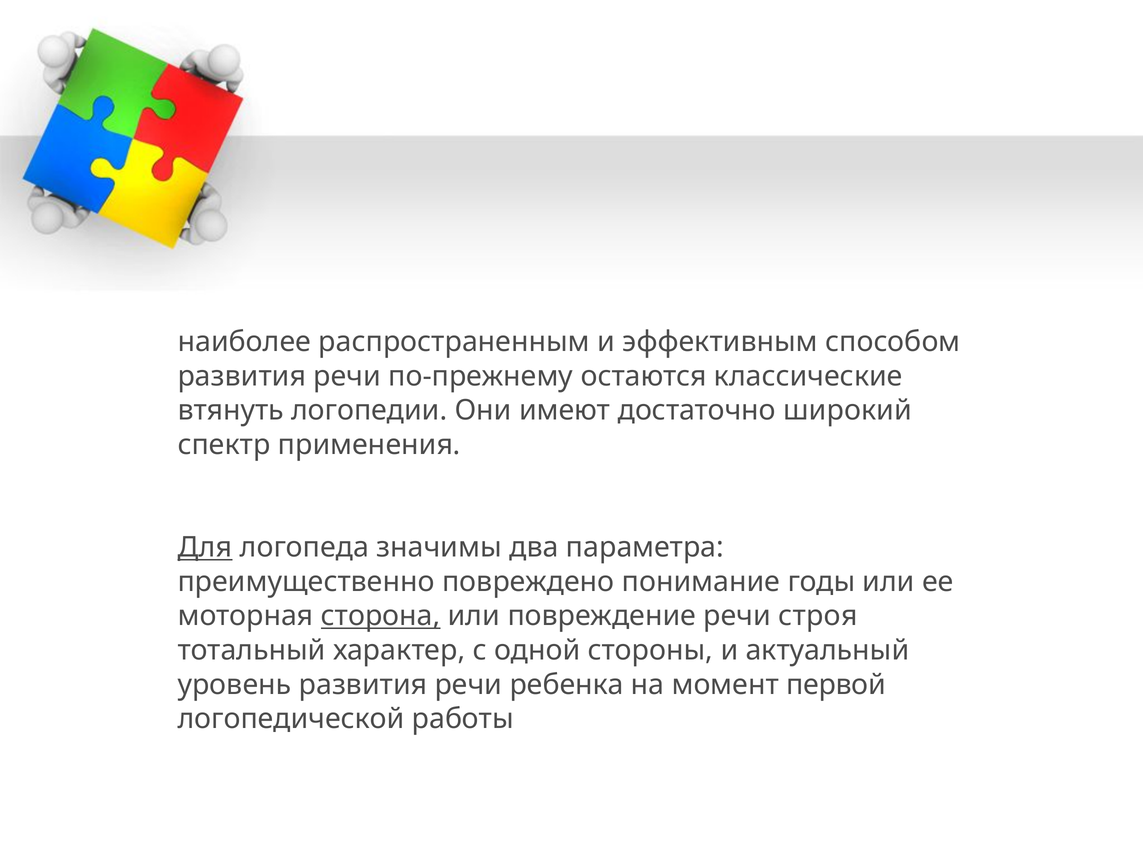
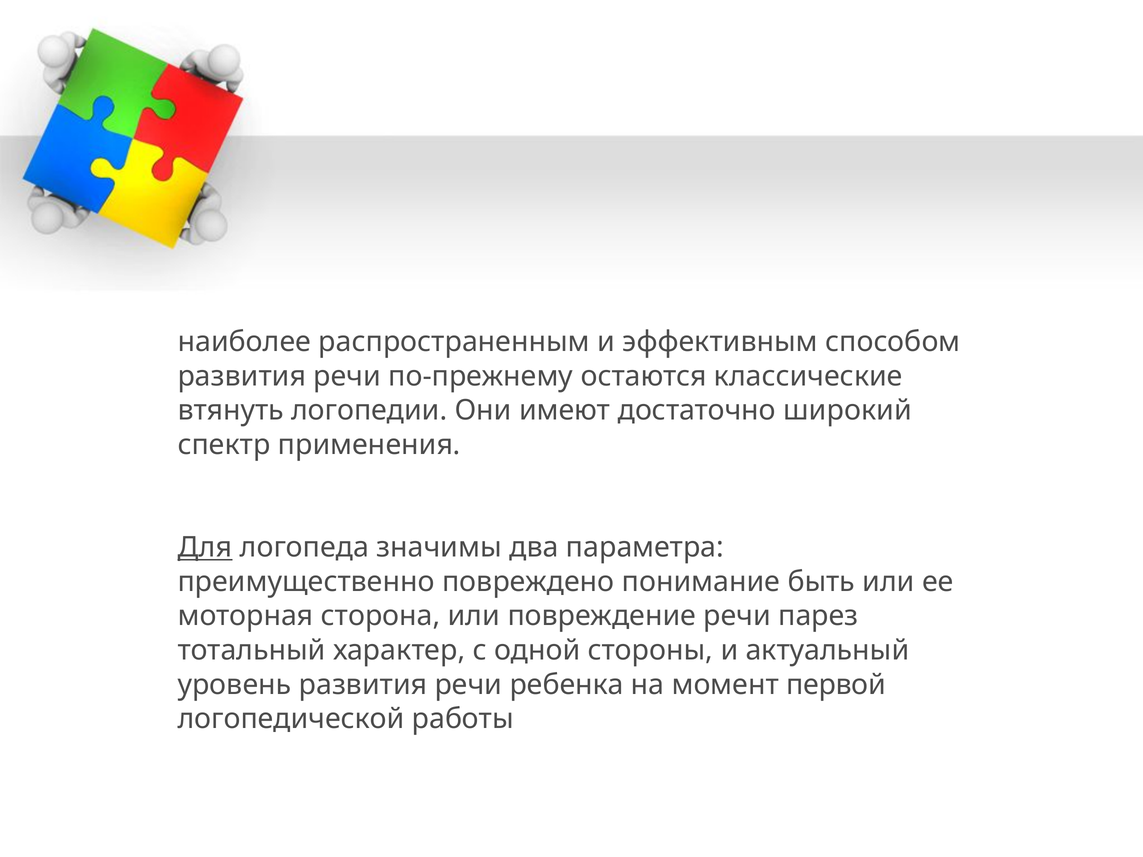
годы: годы -> быть (821, 582)
сторона underline: present -> none (381, 616)
строя: строя -> парез (818, 616)
